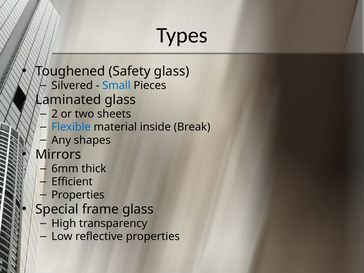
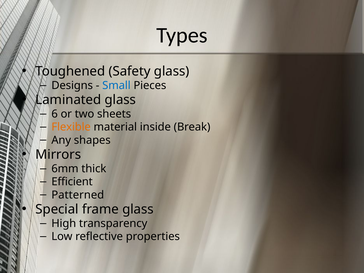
Silvered: Silvered -> Designs (72, 85)
2: 2 -> 6 (55, 114)
Flexible colour: blue -> orange (71, 127)
Properties: Properties -> Patterned (78, 195)
